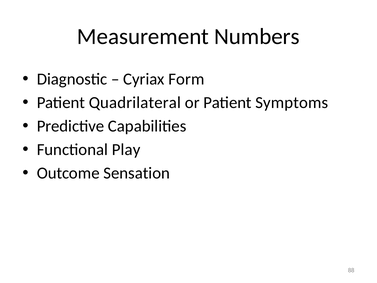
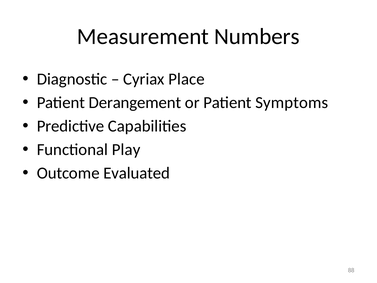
Form: Form -> Place (186, 79)
Quadrilateral: Quadrilateral -> Derangement (135, 103)
Sensation: Sensation -> Evaluated (137, 173)
